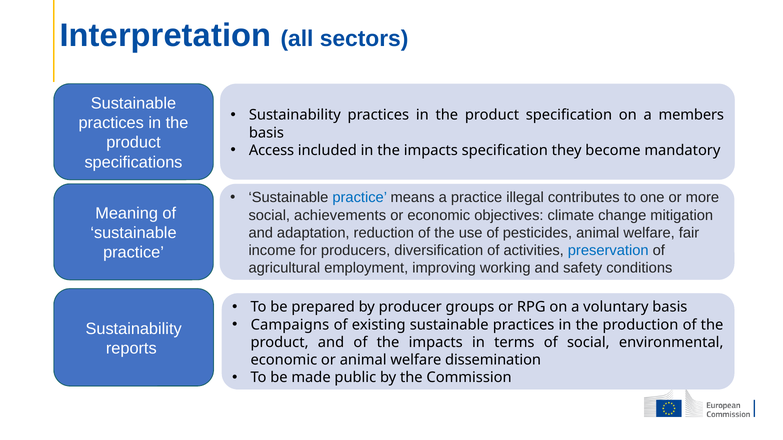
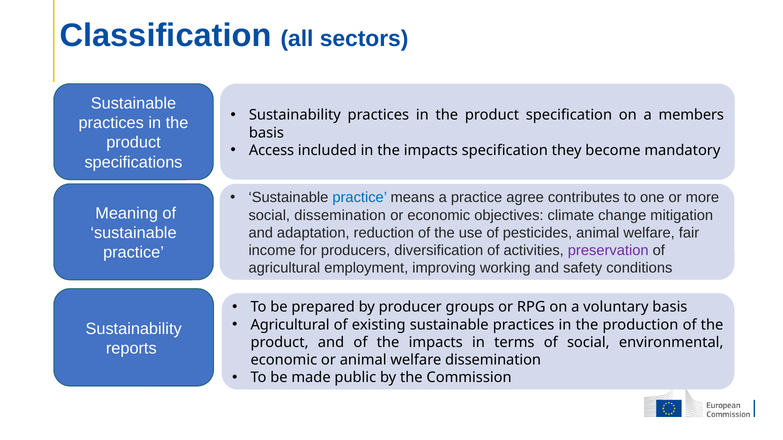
Interpretation: Interpretation -> Classification (166, 35)
illegal: illegal -> agree (525, 198)
social achievements: achievements -> dissemination (340, 215)
preservation colour: blue -> purple (608, 251)
Campaigns: Campaigns -> Agricultural (290, 325)
